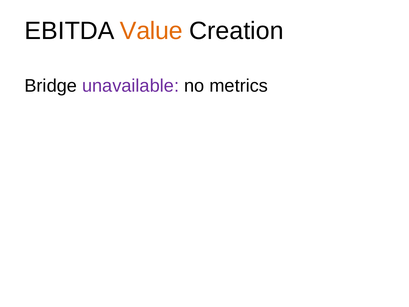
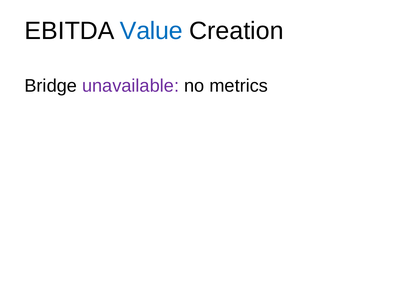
Value colour: orange -> blue (151, 31)
